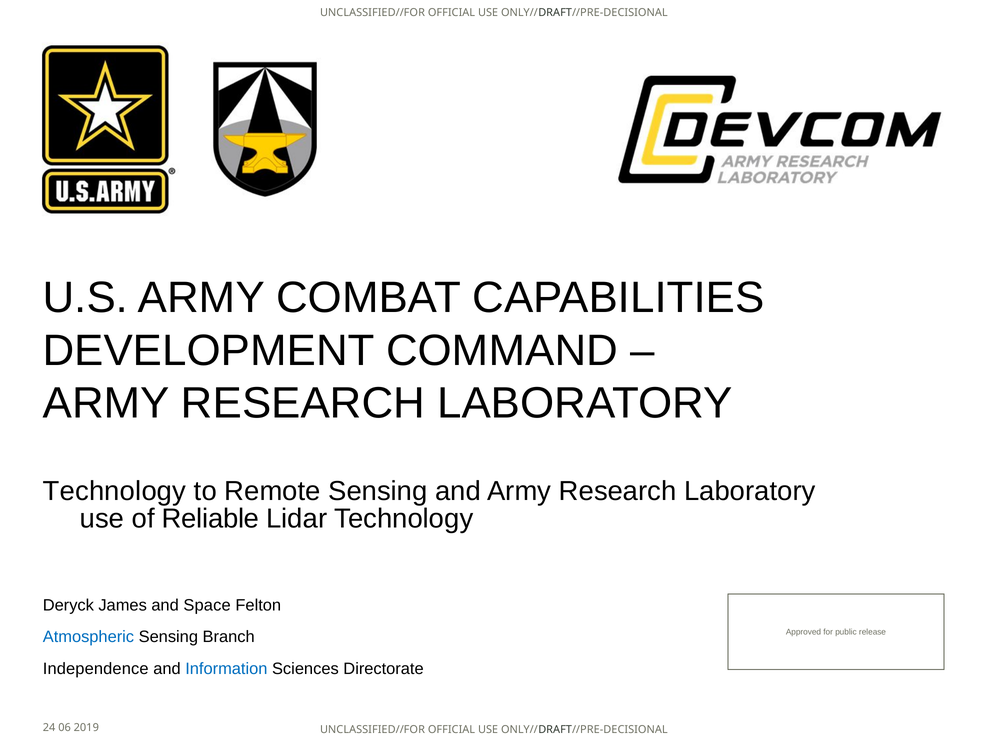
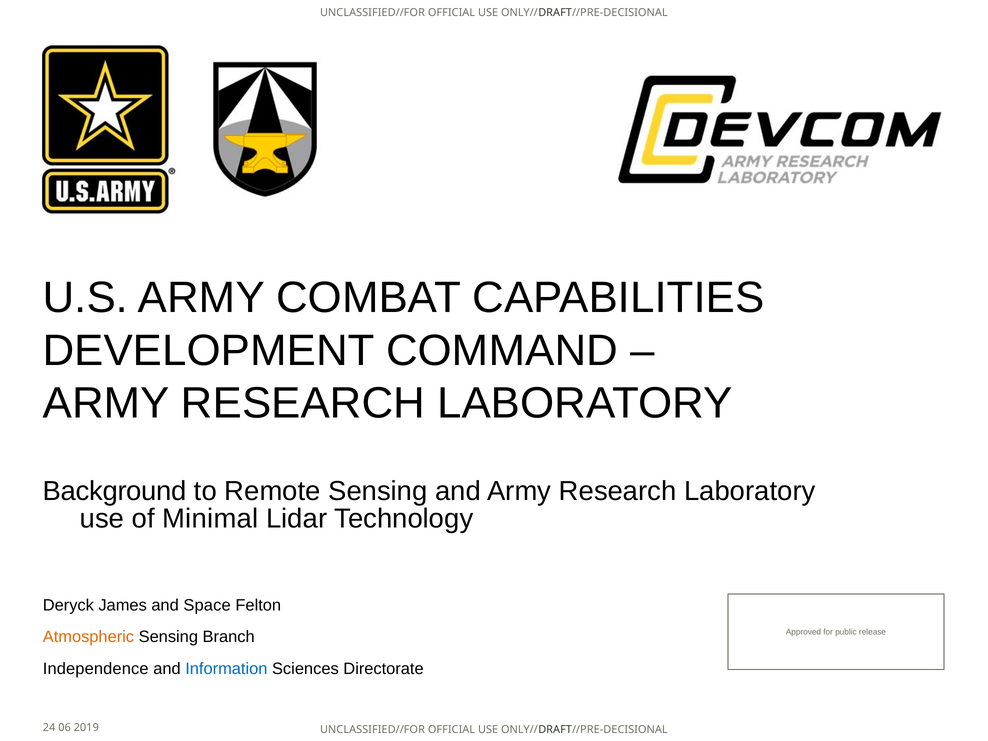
Technology: Technology -> Background (115, 491)
Reliable: Reliable -> Minimal (210, 518)
Atmospheric colour: blue -> orange (88, 637)
